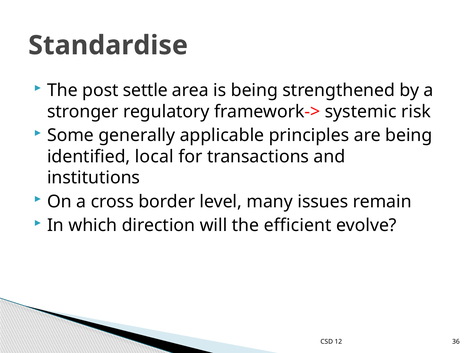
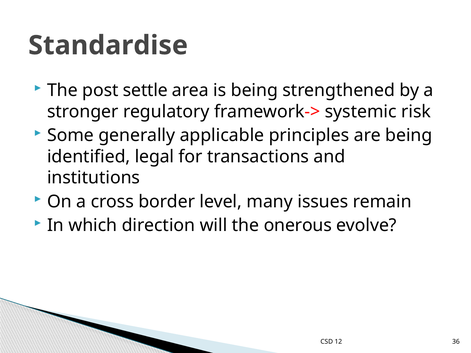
local: local -> legal (154, 157)
efficient: efficient -> onerous (298, 226)
